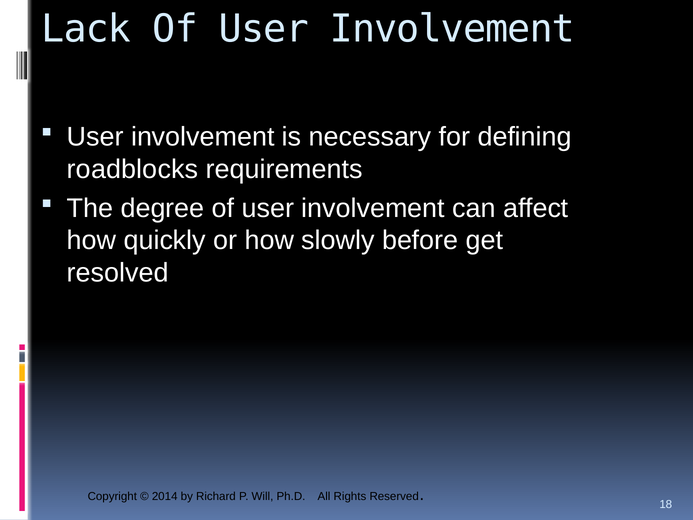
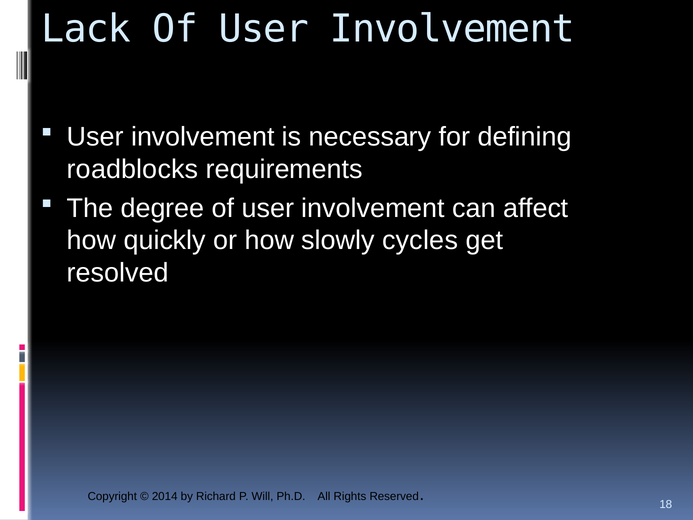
before: before -> cycles (420, 240)
